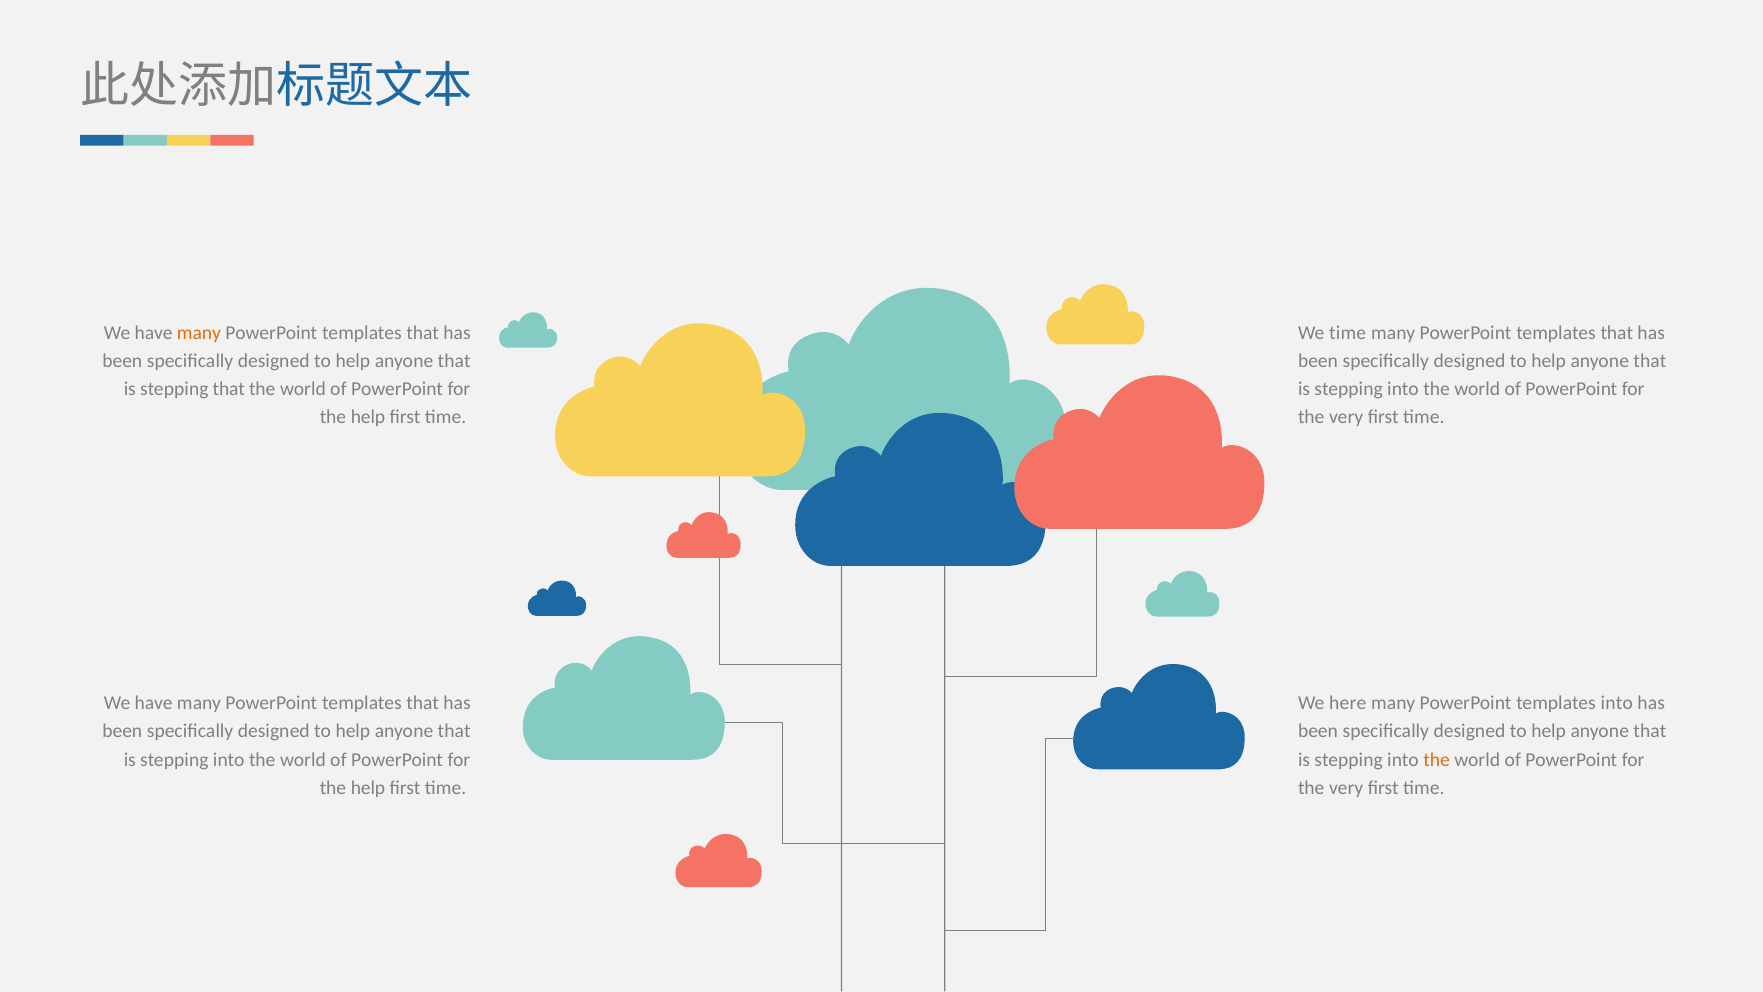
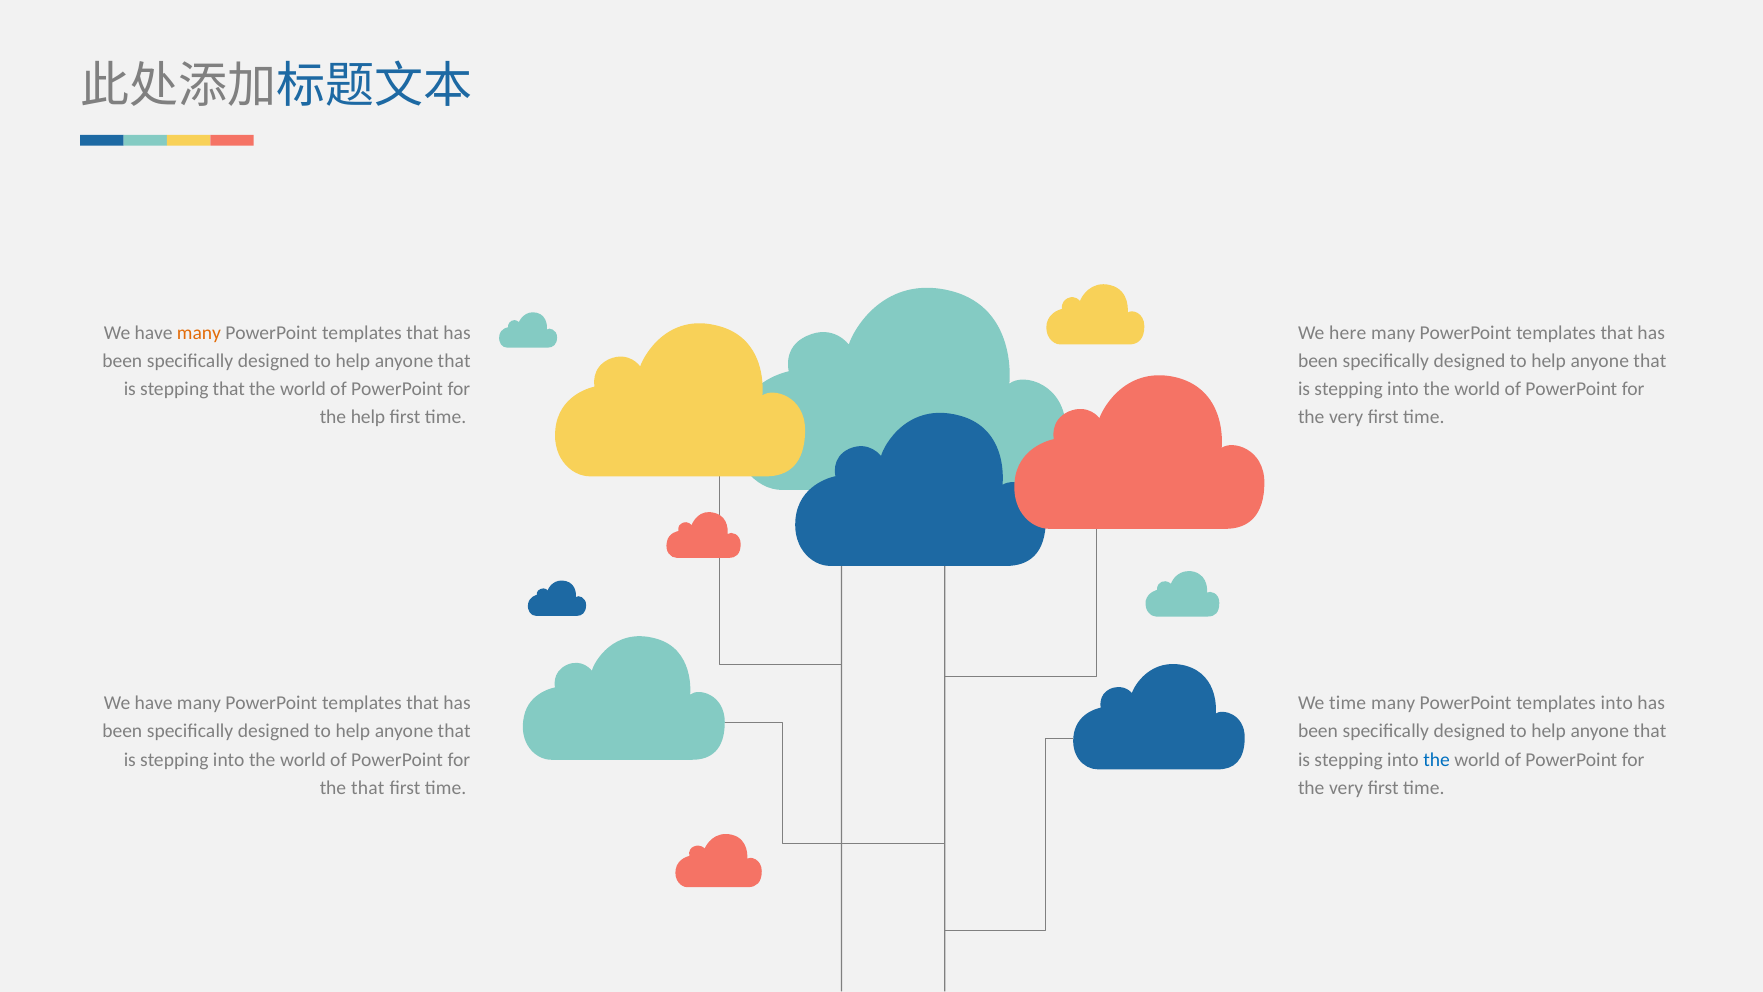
We time: time -> here (1348, 333)
We here: here -> time (1348, 703)
the colour: orange -> blue (1437, 759)
help: help -> that (368, 788)
